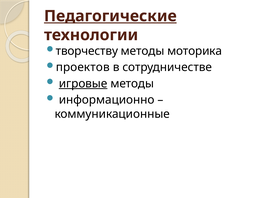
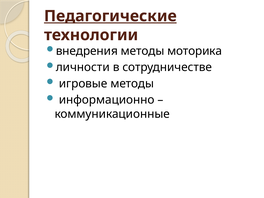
творчеству: творчеству -> внедрения (87, 51)
проектов: проектов -> личности (83, 67)
игровые underline: present -> none (83, 84)
